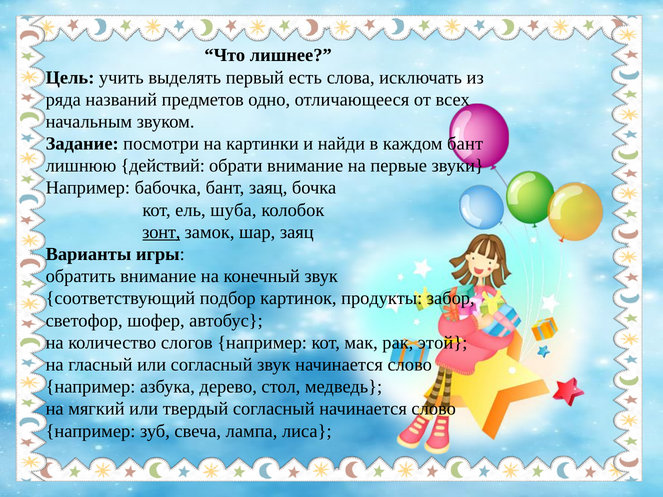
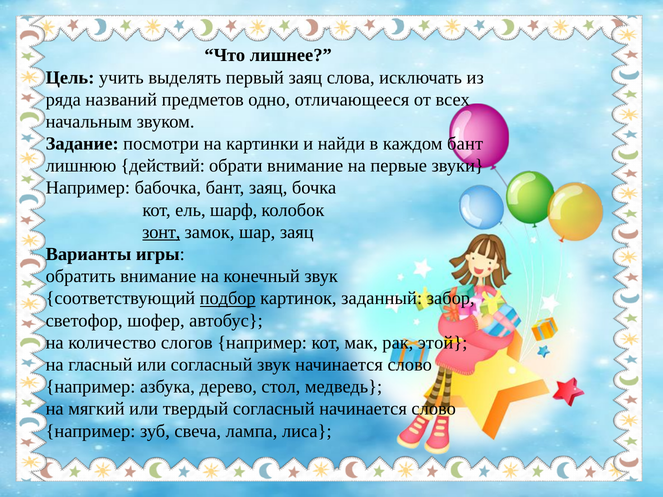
первый есть: есть -> заяц (305, 77)
шуба: шуба -> шарф (234, 210)
подбор underline: none -> present (228, 299)
продукты: продукты -> заданный (382, 299)
